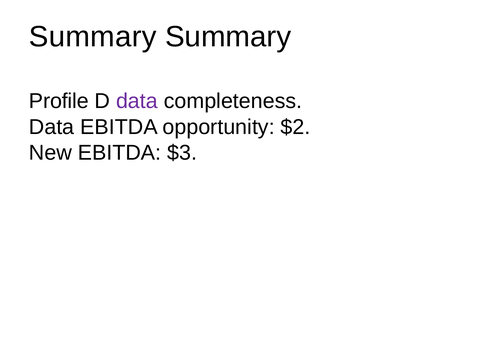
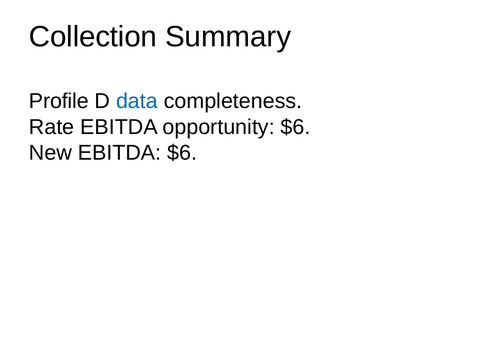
Summary: Summary -> Collection (93, 37)
data colour: purple -> blue (137, 101)
Data: Data -> Rate (52, 127)
opportunity $2: $2 -> $6 (296, 127)
EBITDA $3: $3 -> $6 (182, 153)
